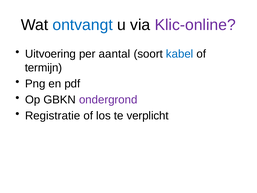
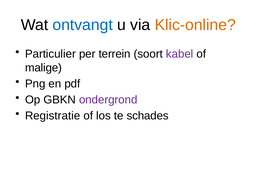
Klic-online colour: purple -> orange (195, 25)
Uitvoering: Uitvoering -> Particulier (50, 54)
aantal: aantal -> terrein (115, 54)
kabel colour: blue -> purple (180, 54)
termijn: termijn -> malige (44, 68)
verplicht: verplicht -> schades (148, 116)
